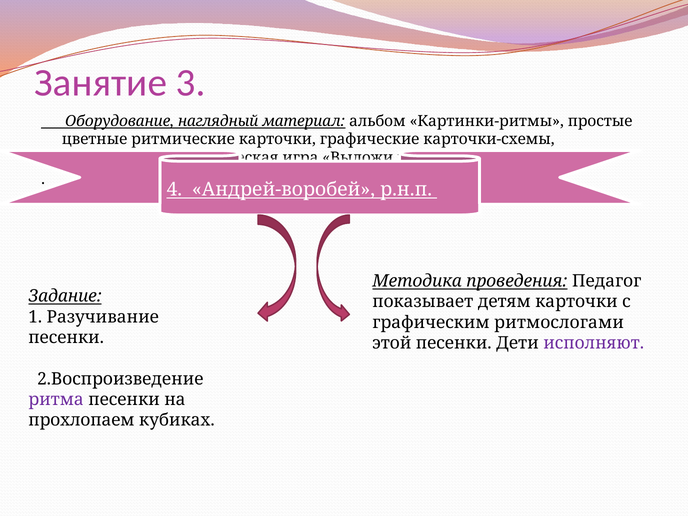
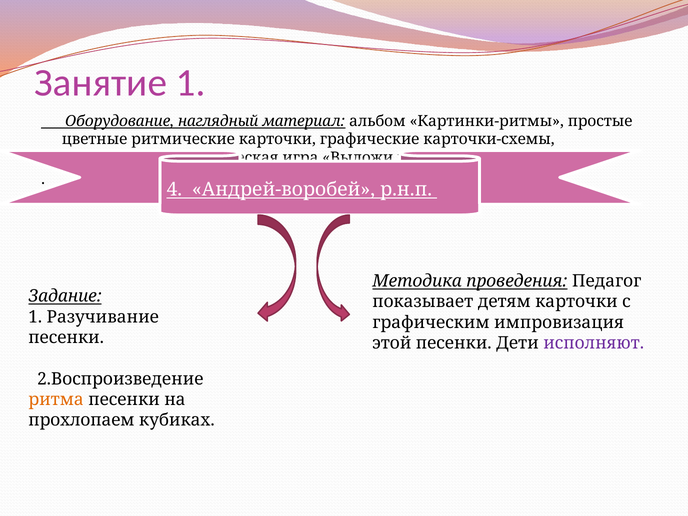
Занятие 3: 3 -> 1 (191, 83)
ритмослогами: ритмослогами -> импровизация (559, 322)
ритма colour: purple -> orange (56, 400)
